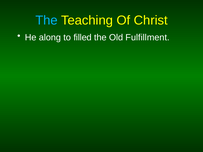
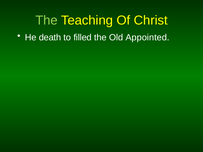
The colour: light blue -> light green (47, 20)
along: along -> death (50, 38)
Fulfillment: Fulfillment -> Appointed (148, 38)
